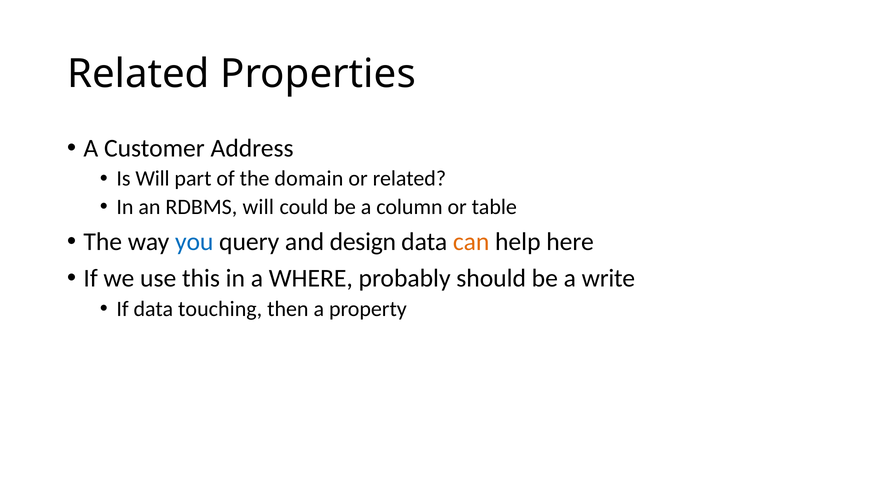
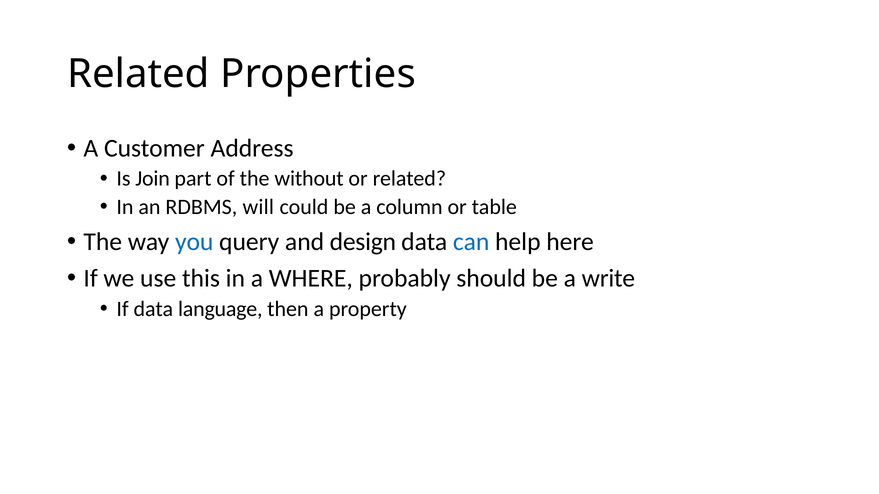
Is Will: Will -> Join (153, 179)
domain: domain -> without (309, 179)
can colour: orange -> blue (471, 242)
touching: touching -> language (220, 309)
